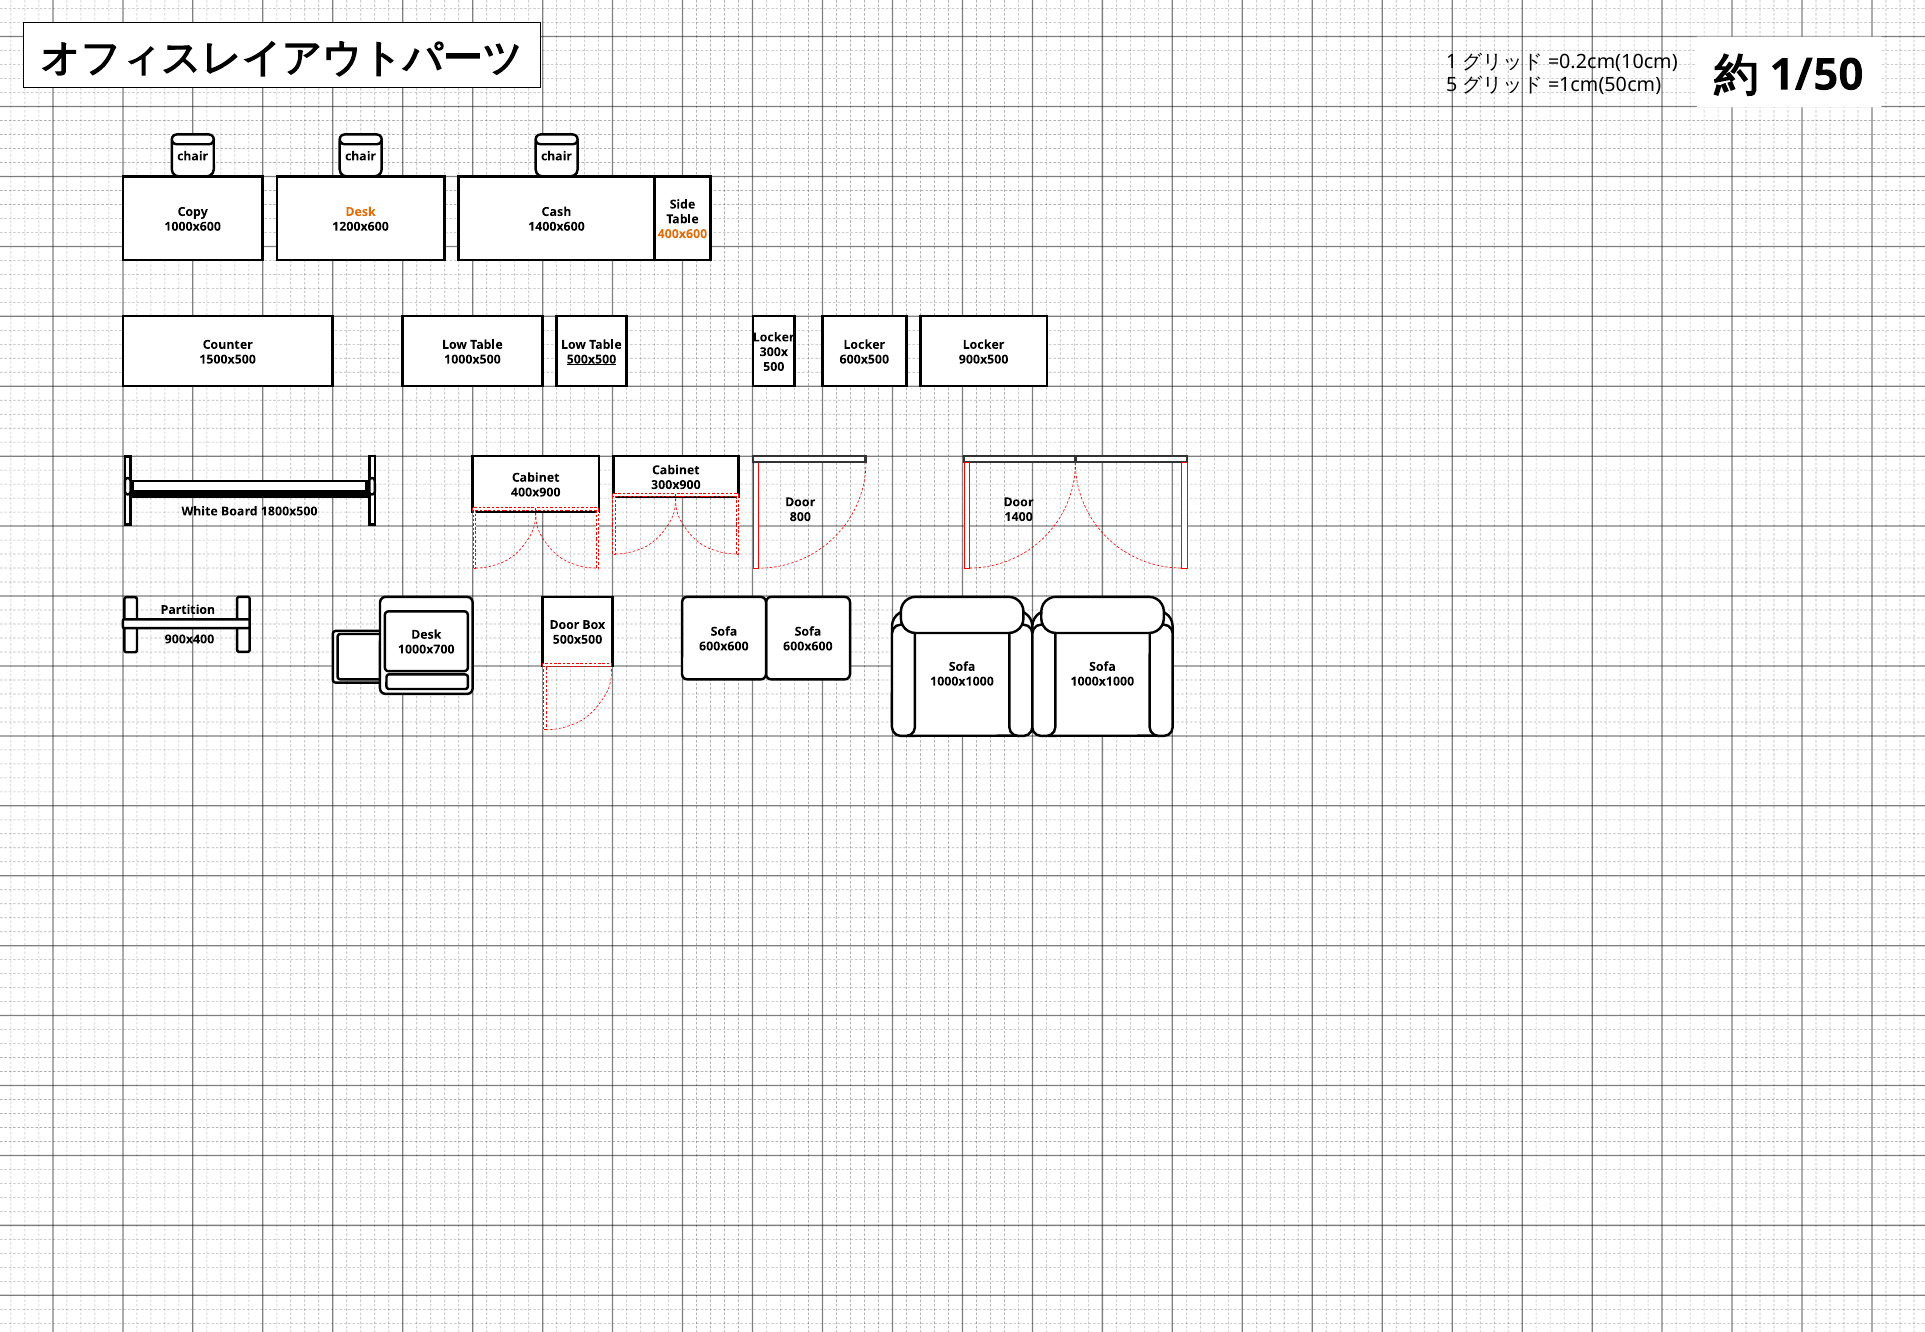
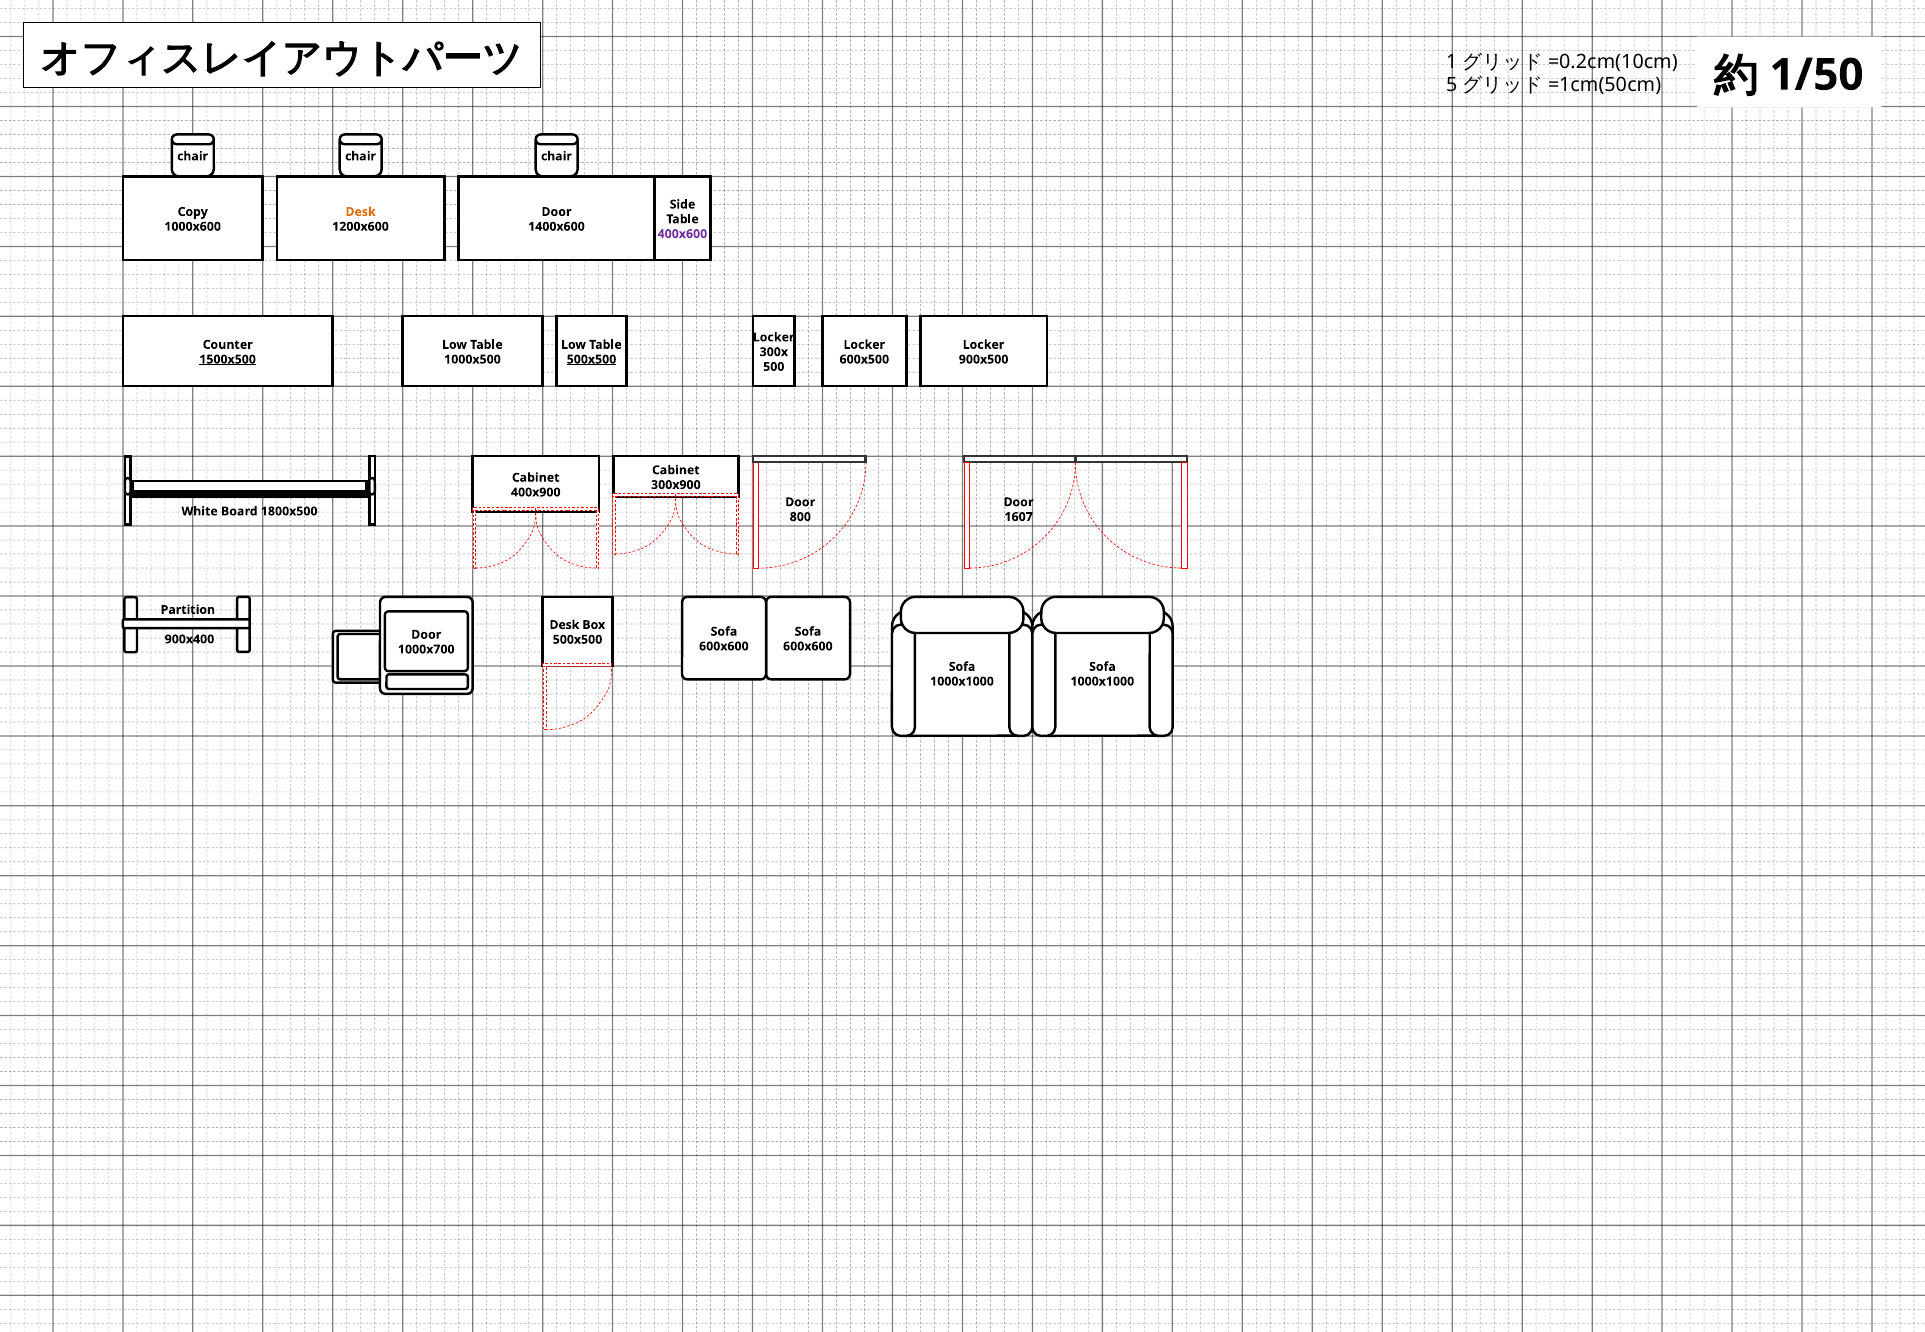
Cash: Cash -> Door (556, 212)
400x600 colour: orange -> purple (682, 234)
1500x500 underline: none -> present (228, 360)
1400: 1400 -> 1607 (1019, 517)
Door: Door -> Desk (564, 625)
Desk: Desk -> Door (426, 635)
